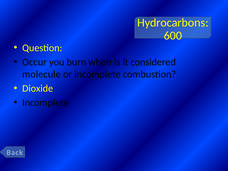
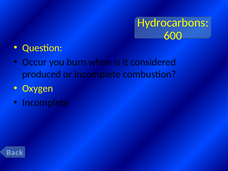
molecule: molecule -> produced (42, 74)
Dioxide: Dioxide -> Oxygen (38, 88)
